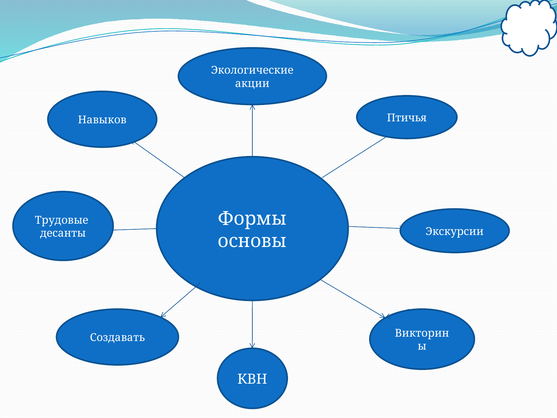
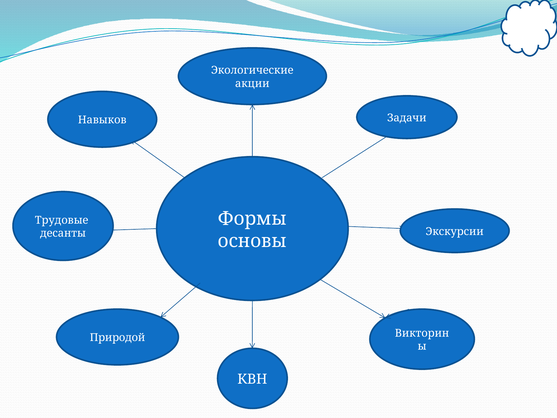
Птичья: Птичья -> Задачи (407, 118)
Создавать: Создавать -> Природой (117, 338)
